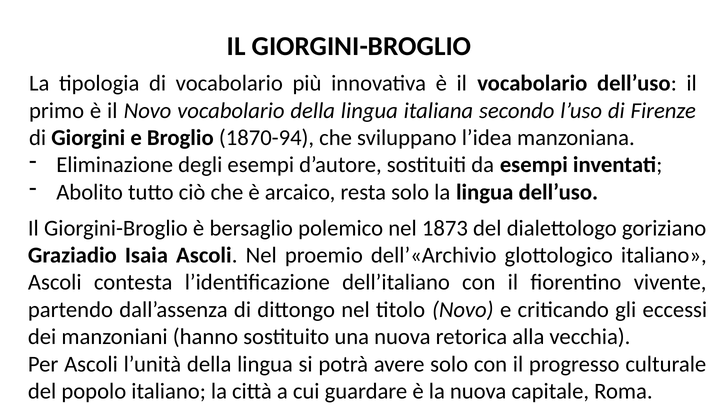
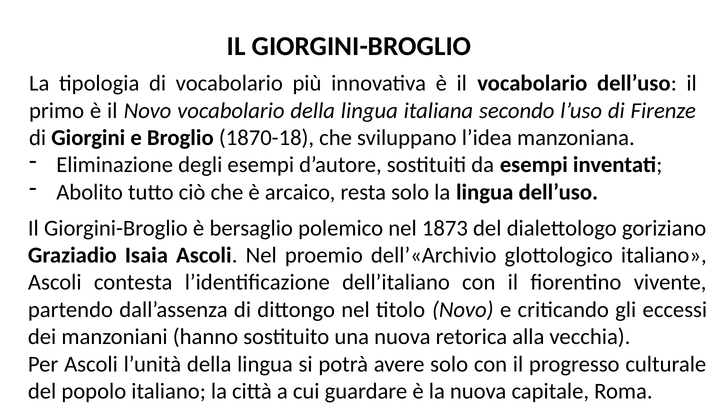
1870-94: 1870-94 -> 1870-18 (267, 138)
